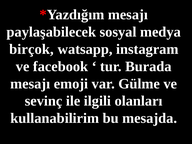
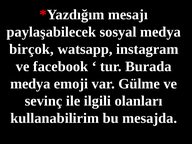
mesajı: mesajı -> medya (30, 84)
